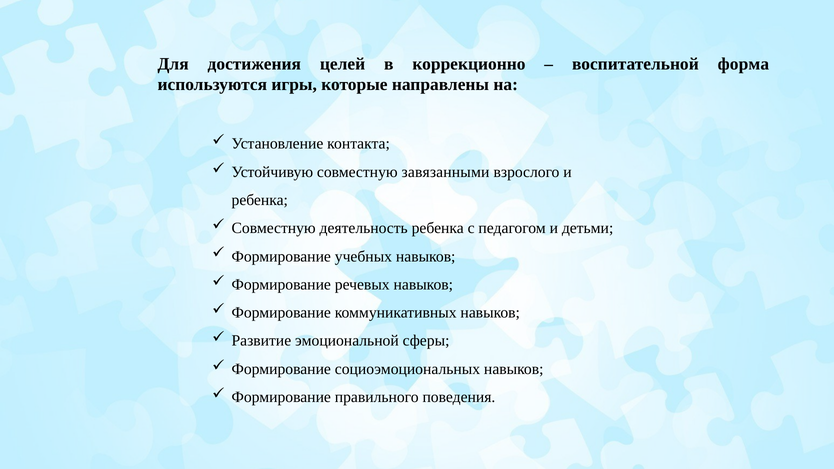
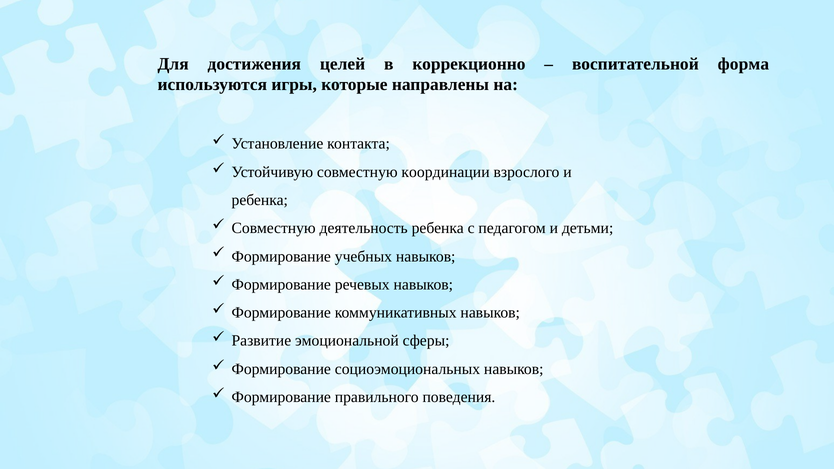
завязанными: завязанными -> координации (446, 172)
